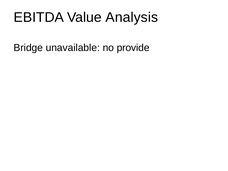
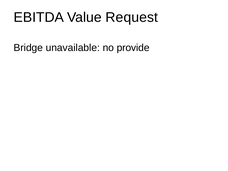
Analysis: Analysis -> Request (132, 17)
